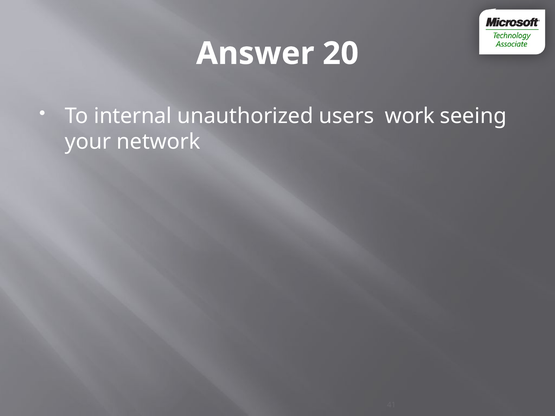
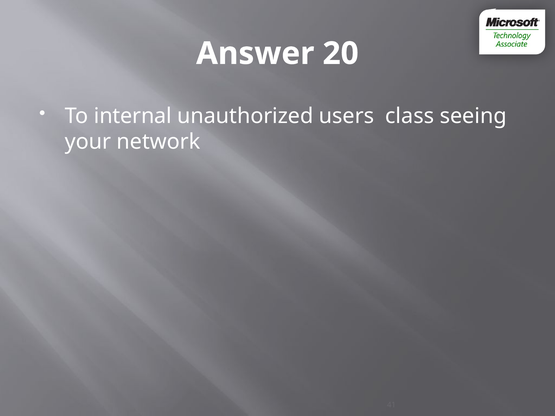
work: work -> class (410, 116)
